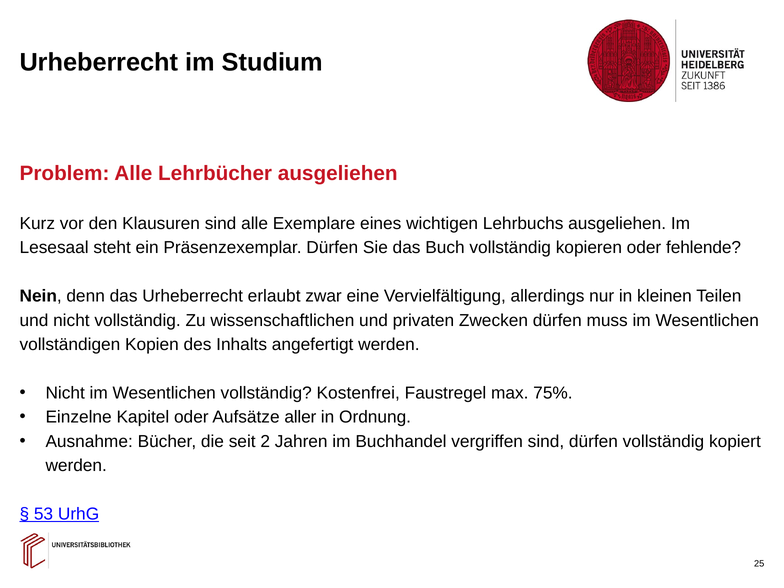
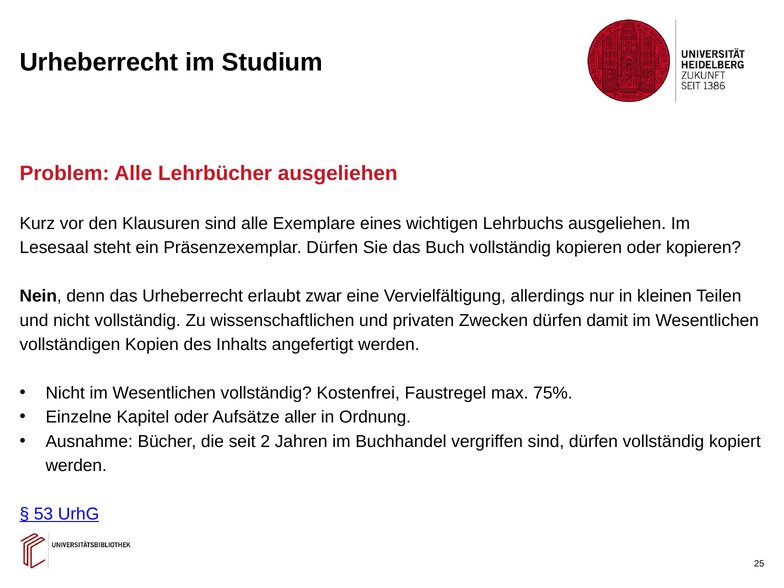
oder fehlende: fehlende -> kopieren (704, 248)
muss: muss -> damit (607, 320)
